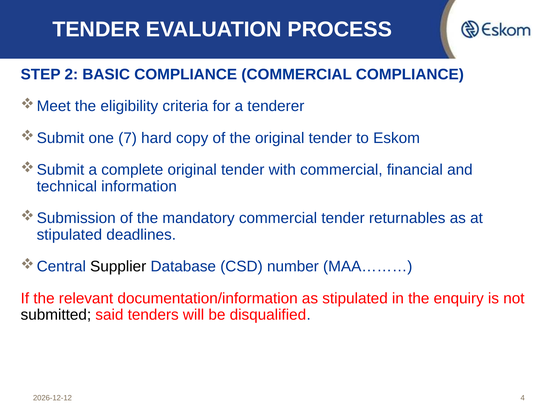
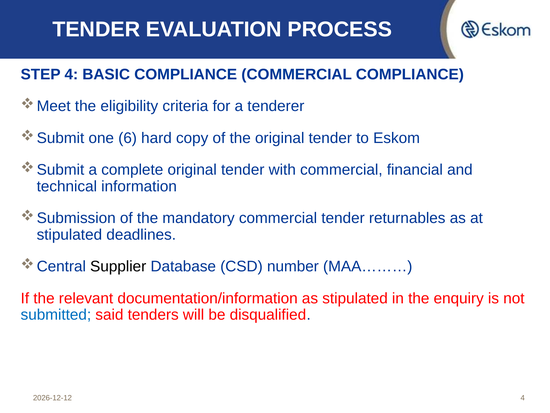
STEP 2: 2 -> 4 (71, 74)
7: 7 -> 6 (128, 138)
submitted colour: black -> blue (56, 314)
